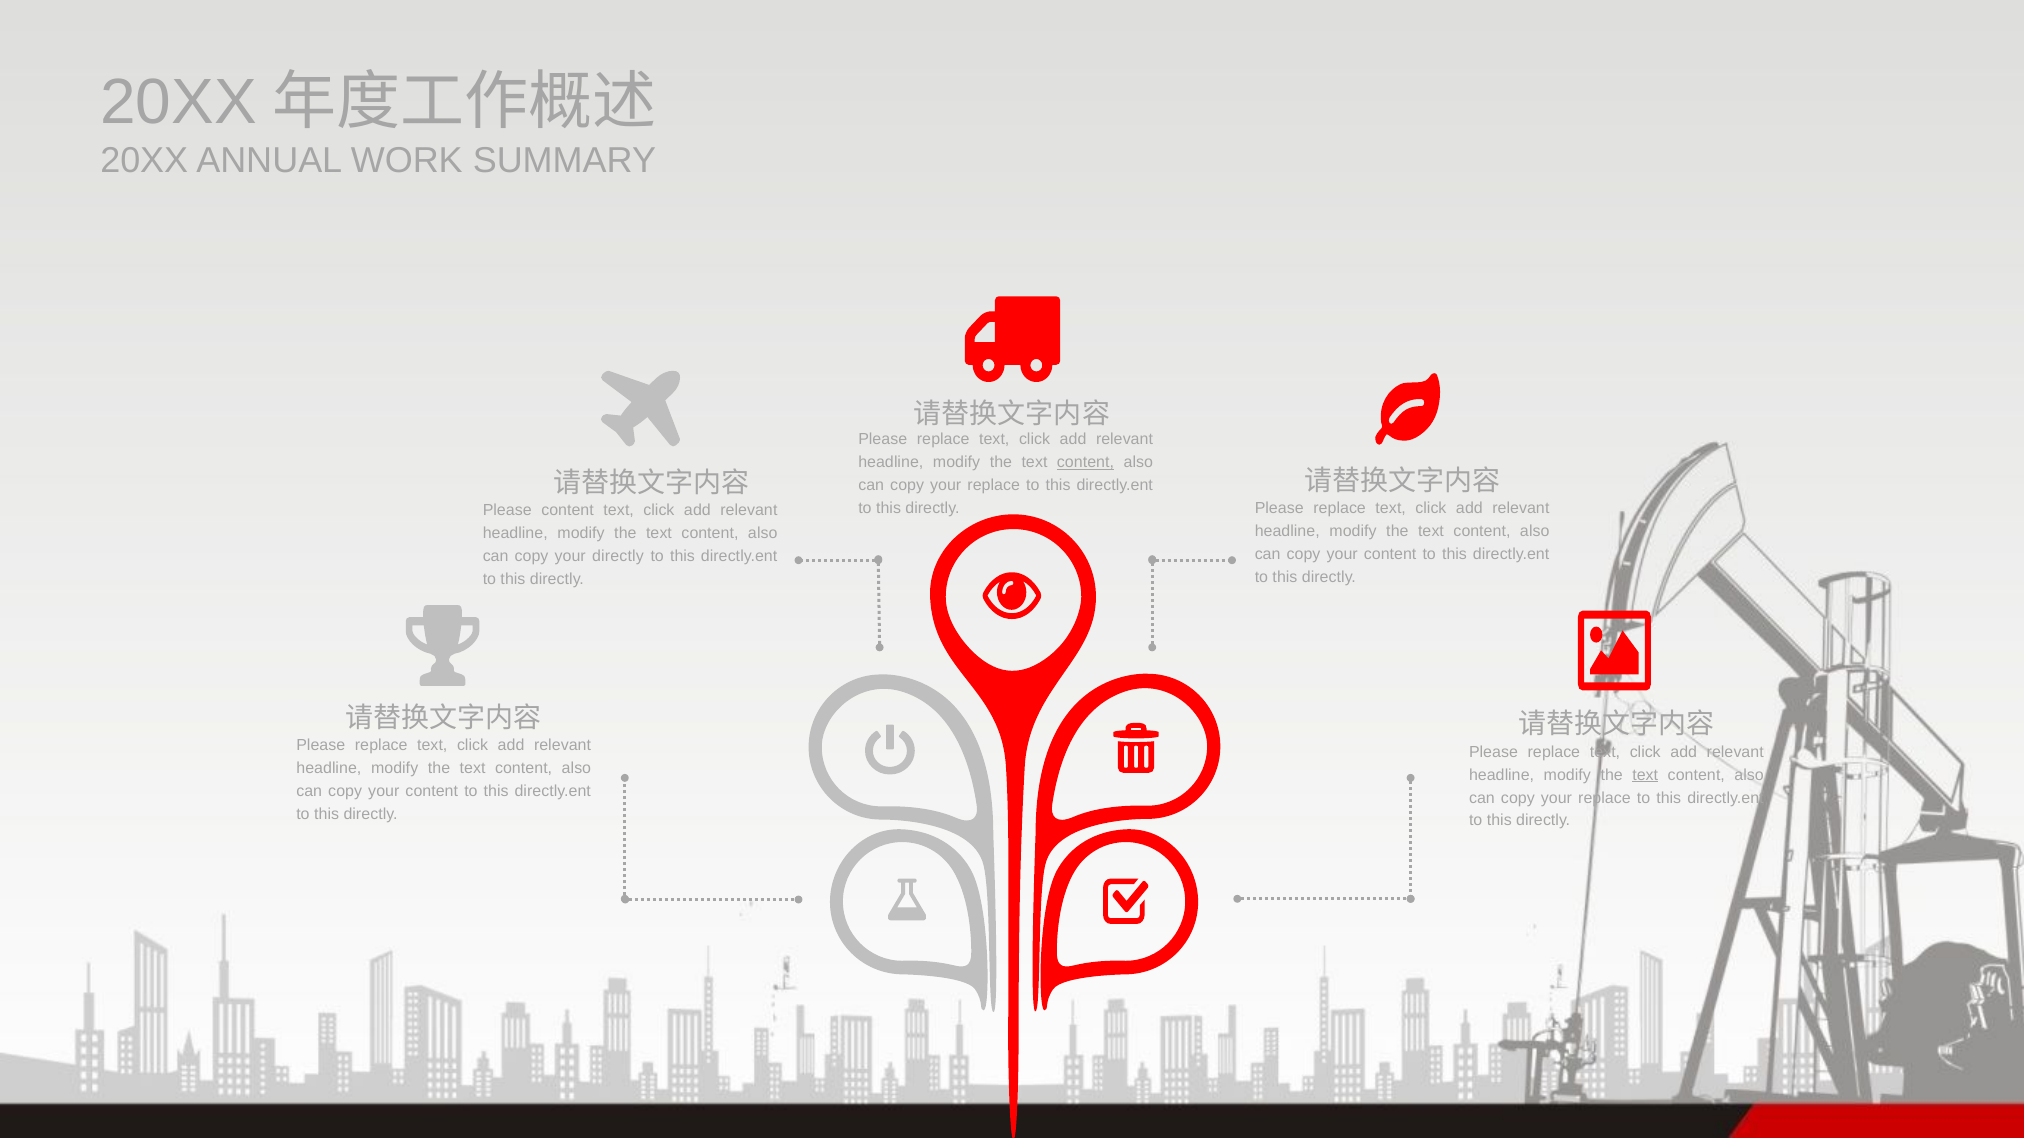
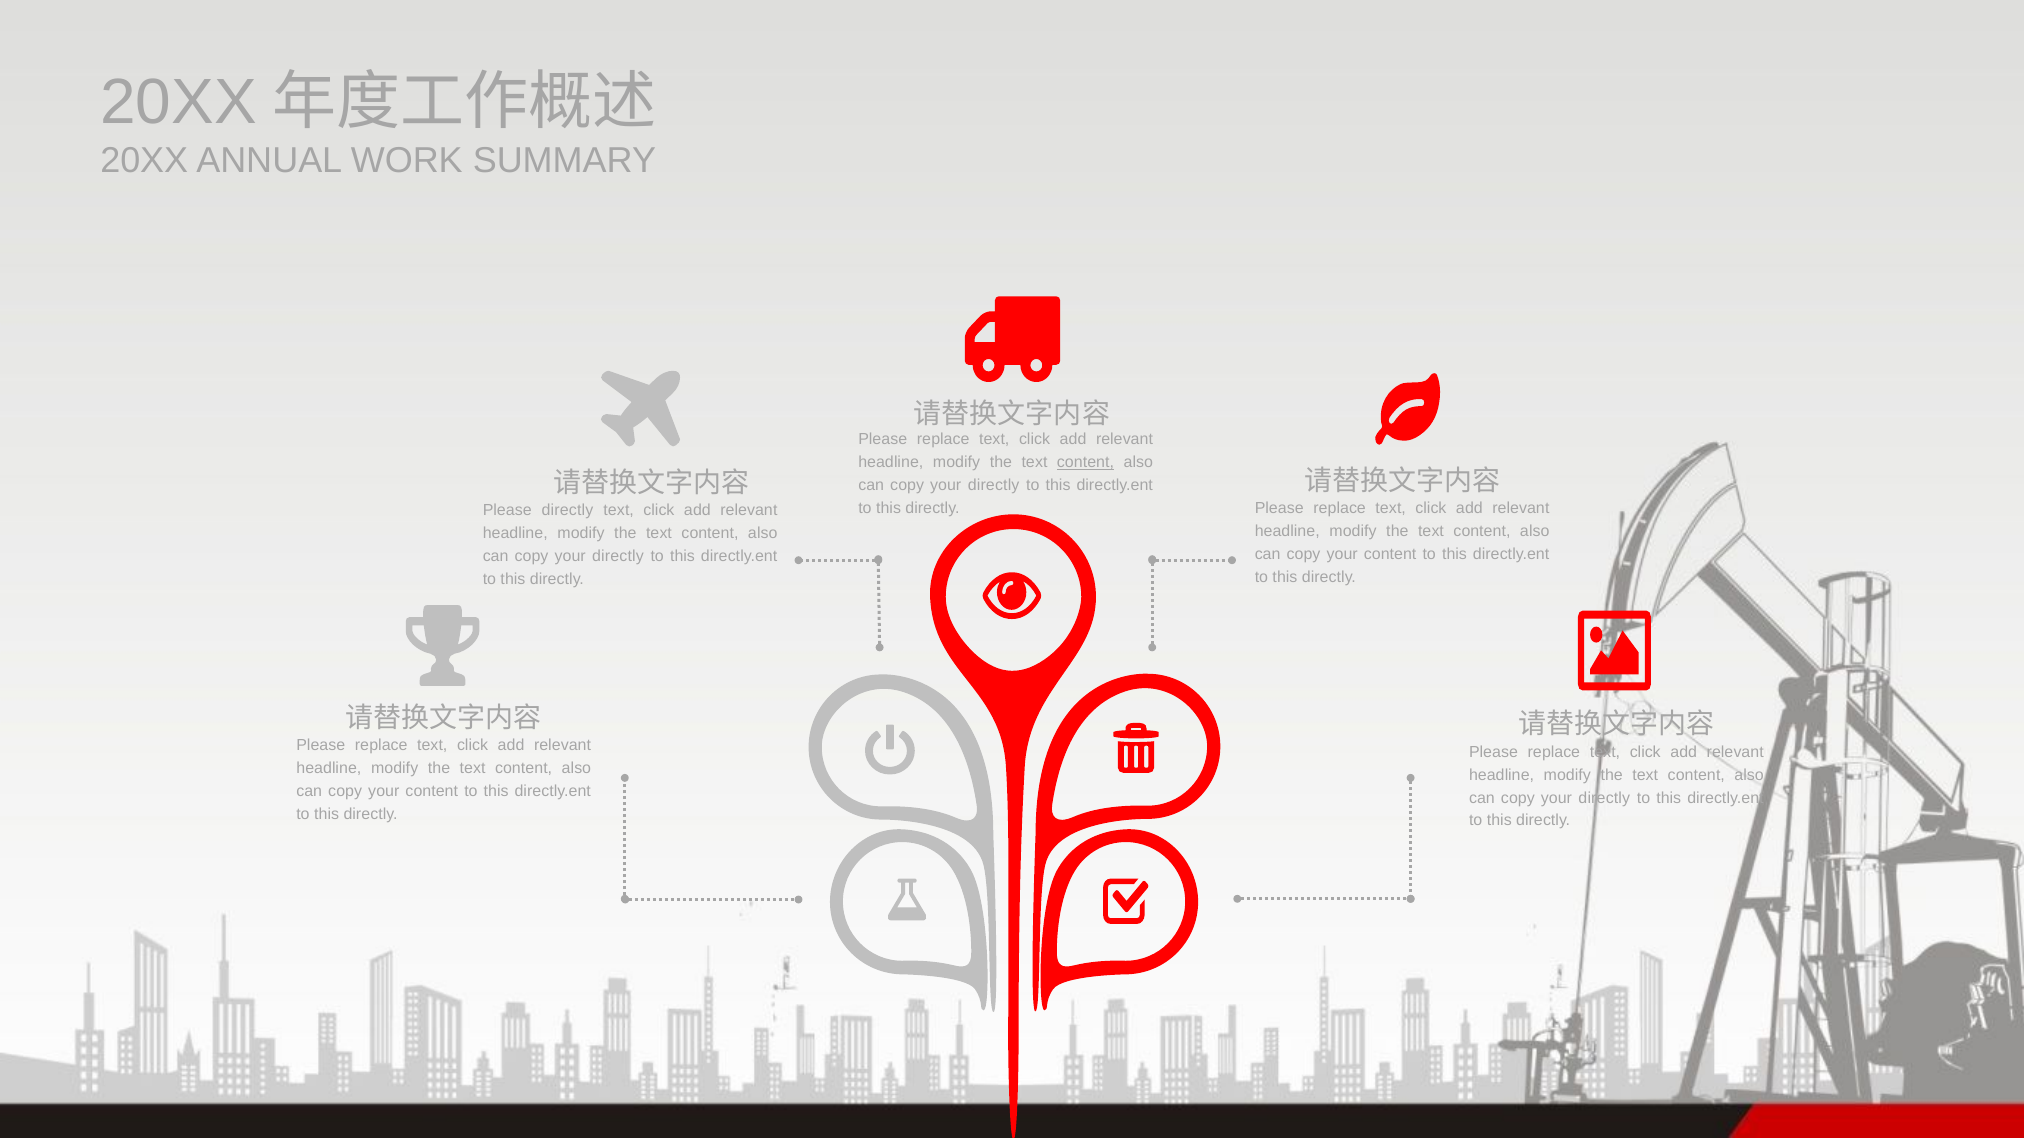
replace: replace -> directly (994, 486)
Please content: content -> directly (568, 511)
text underline: present -> none (1645, 775)
replace: replace -> directly (1604, 798)
